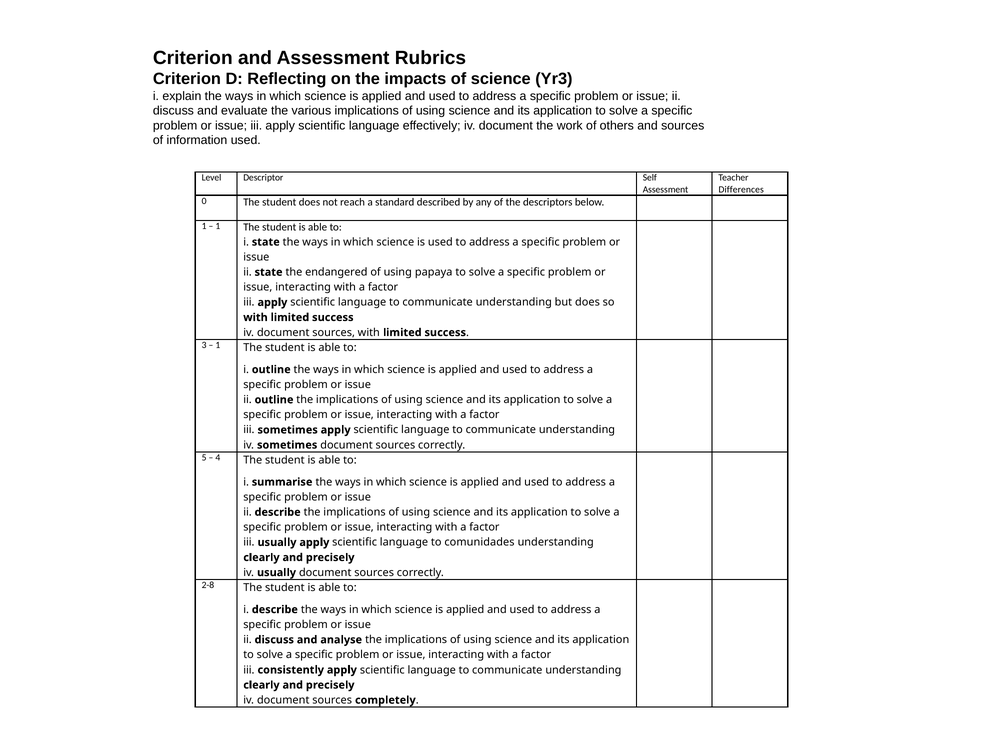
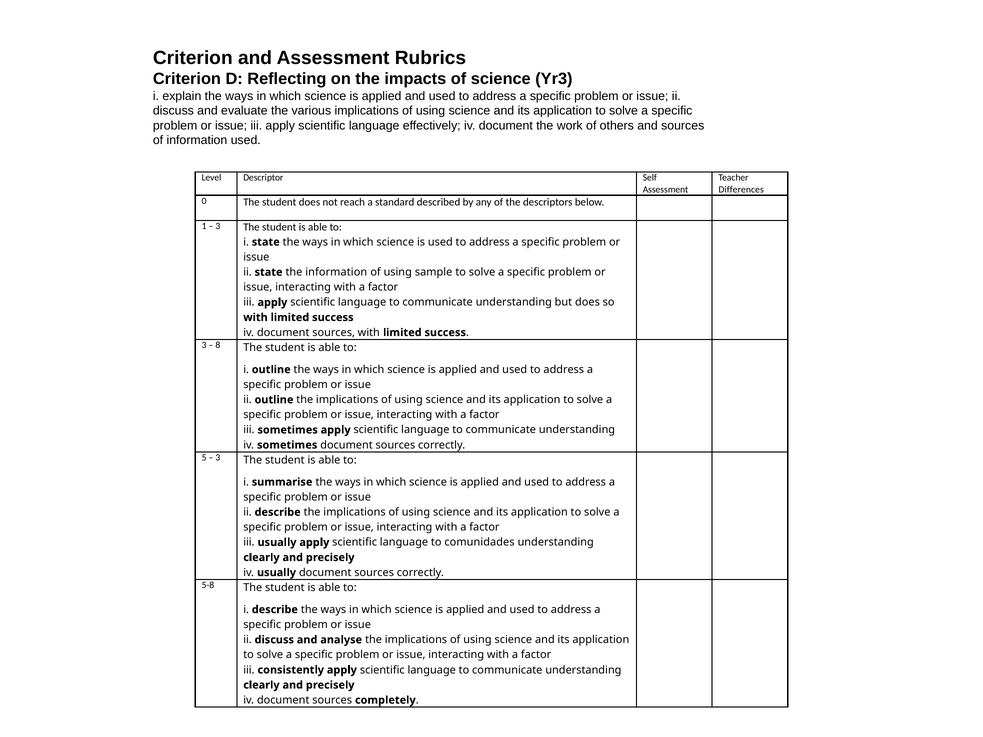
1: 1 -> 3 (218, 226)
the endangered: endangered -> information (336, 272)
papaya: papaya -> sample (434, 272)
1: 1 -> 8 (218, 345)
4: 4 -> 3 (218, 458)
2-8: 2-8 -> 5-8 (208, 586)
